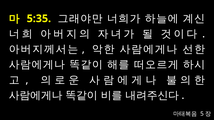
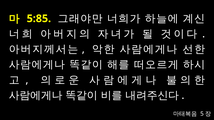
5:35: 5:35 -> 5:85 (39, 19)
